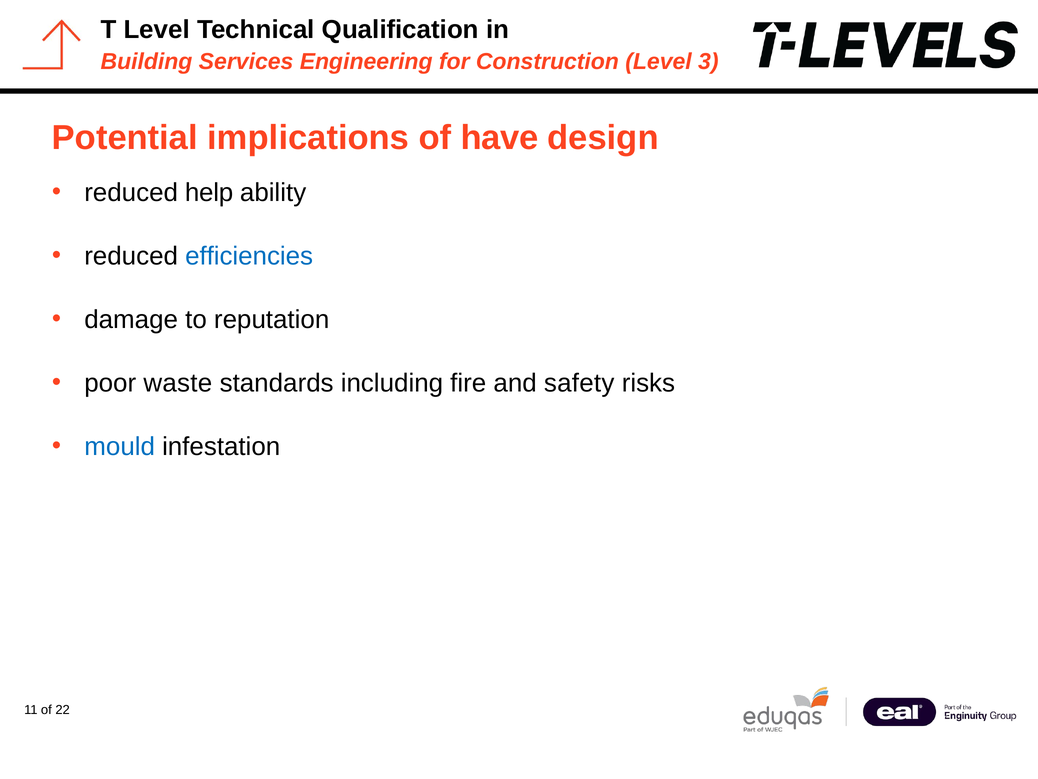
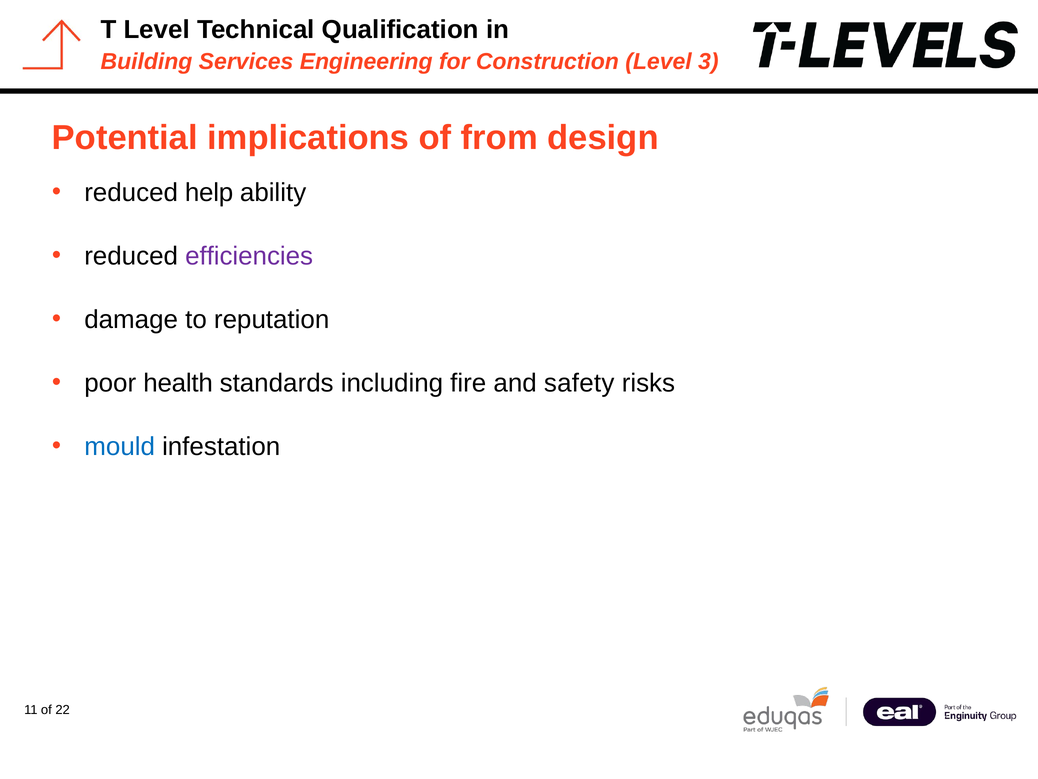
have: have -> from (499, 138)
efficiencies colour: blue -> purple (249, 256)
waste: waste -> health (178, 383)
